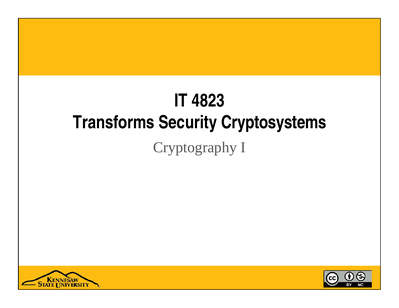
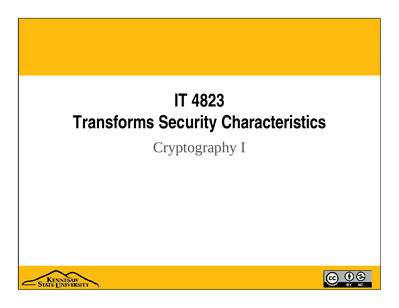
Cryptosystems: Cryptosystems -> Characteristics (274, 123)
